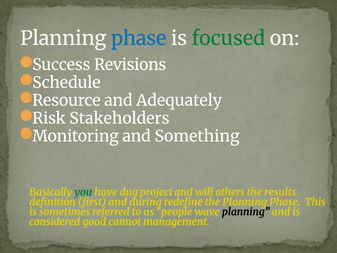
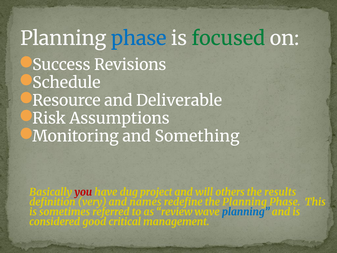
Adequately: Adequately -> Deliverable (179, 100)
Stakeholders: Stakeholders -> Assumptions (119, 118)
you colour: green -> red (83, 192)
first: first -> very (92, 202)
during: during -> names (145, 202)
people: people -> review (174, 212)
planning colour: black -> blue (246, 212)
cannot: cannot -> critical (125, 222)
